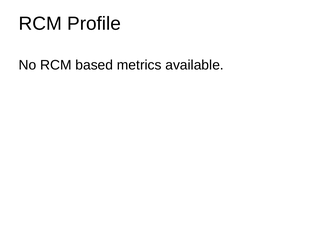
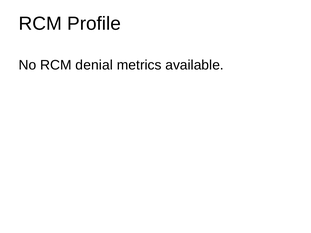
based: based -> denial (94, 65)
